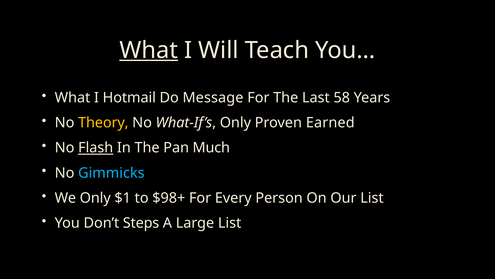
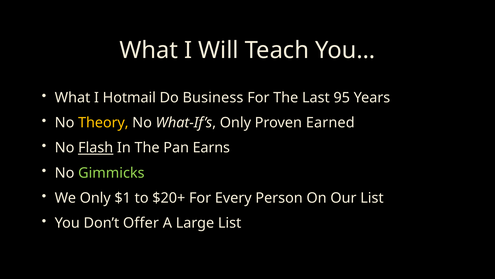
What underline: present -> none (149, 50)
Message: Message -> Business (213, 98)
58: 58 -> 95 (342, 98)
Much: Much -> Earns (211, 148)
Gimmicks colour: light blue -> light green (111, 173)
$98+: $98+ -> $20+ (169, 198)
Steps: Steps -> Offer (141, 223)
